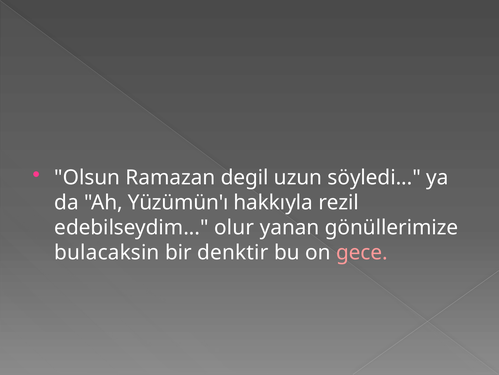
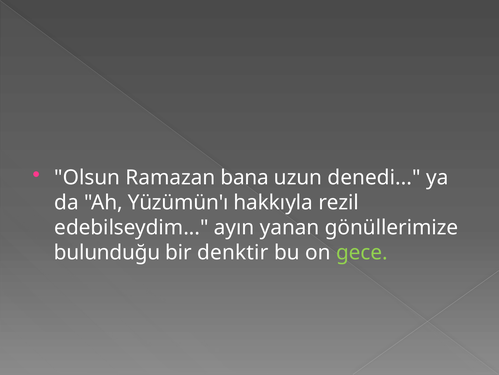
degil: degil -> bana (245, 177)
söyledi: söyledi -> denedi (374, 177)
olur: olur -> ayın (234, 227)
bulacaksin: bulacaksin -> bulunduğu (107, 252)
gece colour: pink -> light green (362, 252)
